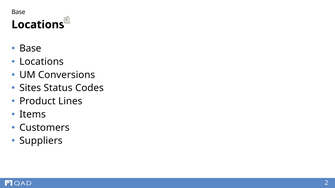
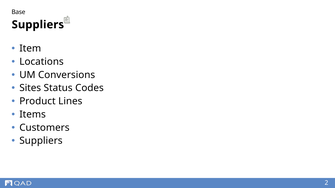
Locations: Locations -> Suppliers (38, 25)
Base: Base -> Item (30, 49)
